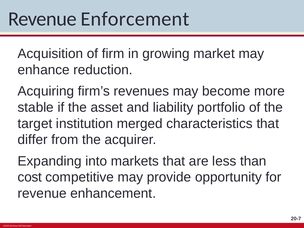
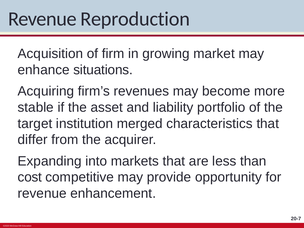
Enforcement: Enforcement -> Reproduction (135, 19)
reduction: reduction -> situations (103, 70)
